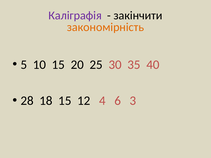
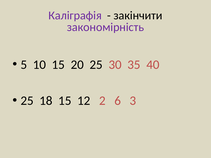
закономірність colour: orange -> purple (105, 27)
28: 28 -> 25 (27, 101)
4: 4 -> 2 (102, 101)
